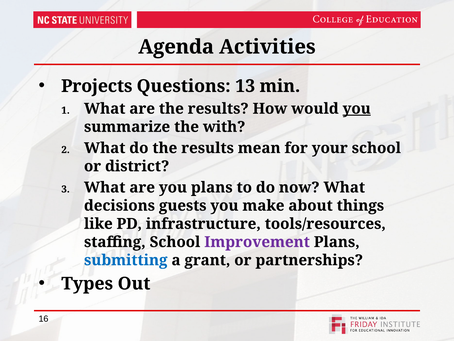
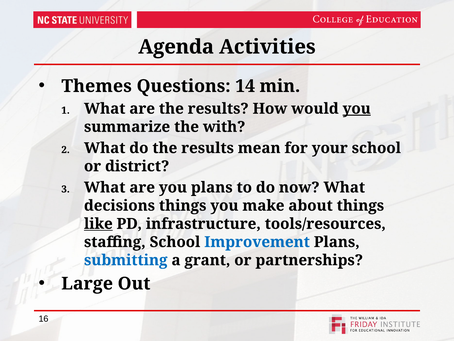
Projects: Projects -> Themes (97, 86)
13: 13 -> 14 (245, 86)
decisions guests: guests -> things (183, 205)
like underline: none -> present (98, 224)
Improvement colour: purple -> blue (257, 242)
Types: Types -> Large (87, 283)
